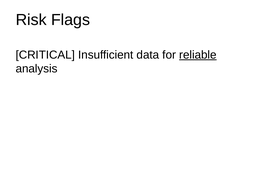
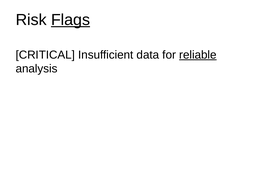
Flags underline: none -> present (71, 20)
